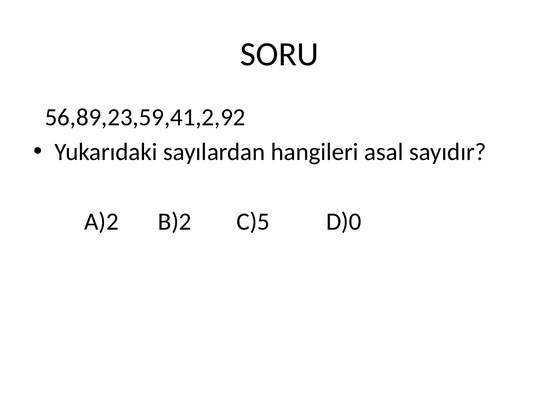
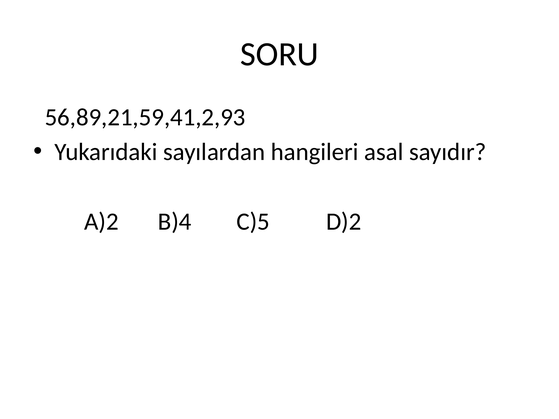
56,89,23,59,41,2,92: 56,89,23,59,41,2,92 -> 56,89,21,59,41,2,93 (145, 117)
B)2: B)2 -> B)4 (175, 222)
D)0: D)0 -> D)2 (344, 222)
